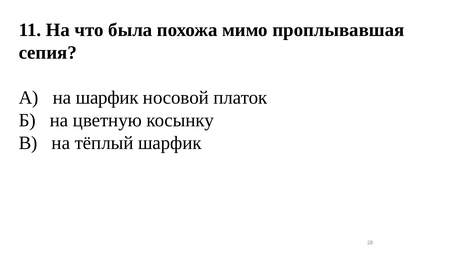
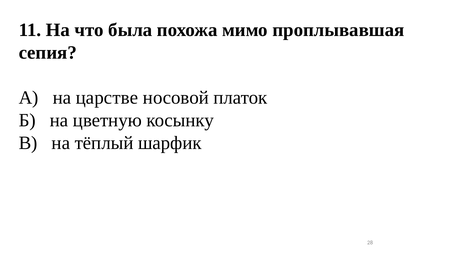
на шарфик: шарфик -> царстве (107, 98)
